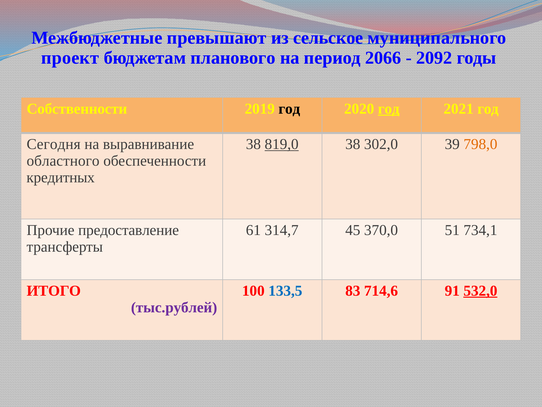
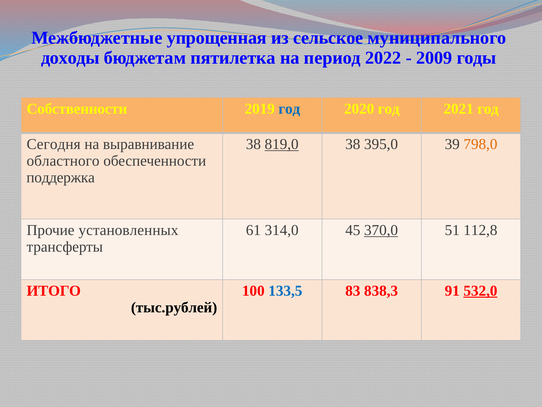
превышают: превышают -> упрощенная (217, 38)
проект: проект -> доходы (70, 58)
планового: планового -> пятилетка (233, 58)
2066: 2066 -> 2022 (383, 58)
2092: 2092 -> 2009 (434, 58)
год colour: black -> blue (289, 109)
год underline: present -> none (389, 109)
302,0: 302,0 -> 395,0 (381, 144)
кредитных: кредитных -> поддержка (61, 177)
предоставление: предоставление -> установленных (128, 230)
314,7: 314,7 -> 314,0 (282, 230)
370,0 underline: none -> present (381, 230)
734,1: 734,1 -> 112,8 (480, 230)
714,6: 714,6 -> 838,3 (381, 290)
тыс.рублей colour: purple -> black (174, 307)
